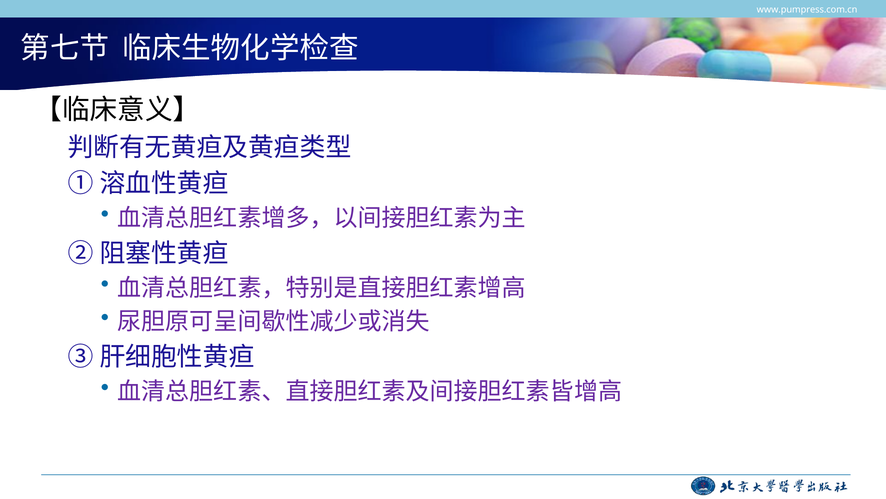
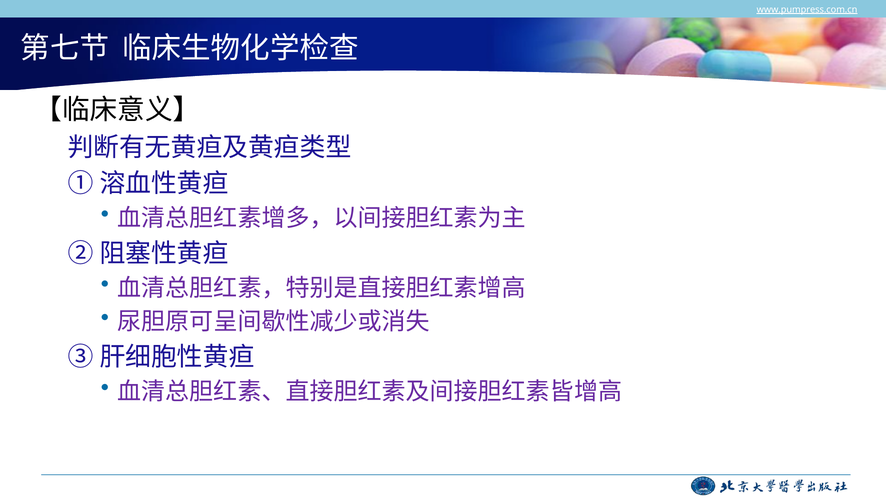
www.pumpress.com.cn underline: none -> present (807, 10)
